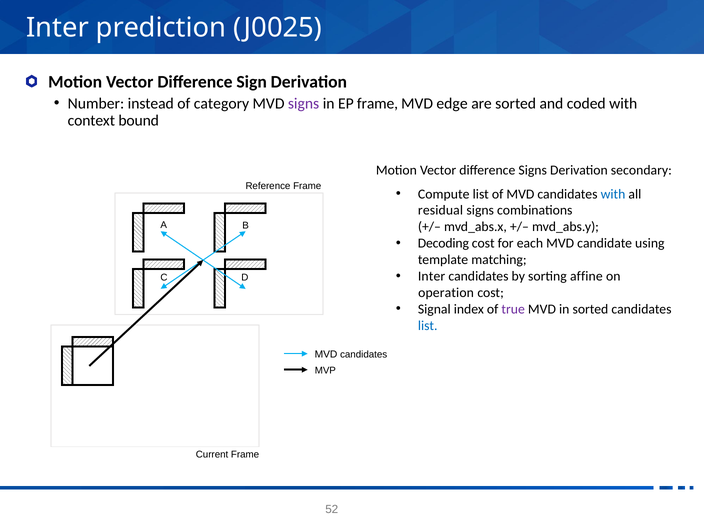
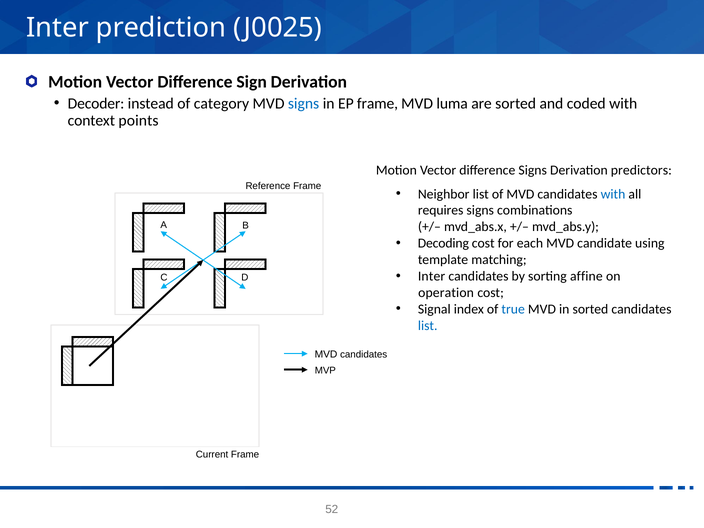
Number: Number -> Decoder (96, 103)
signs colour: purple -> blue (304, 103)
edge: edge -> luma (452, 103)
bound: bound -> points (139, 120)
secondary: secondary -> predictors (641, 170)
Compute: Compute -> Neighbor (444, 194)
residual: residual -> requires (441, 210)
true colour: purple -> blue (513, 309)
